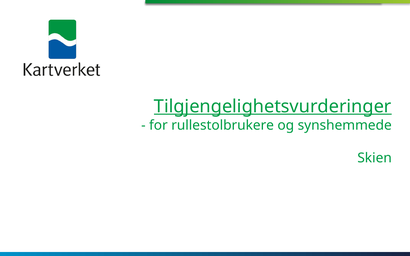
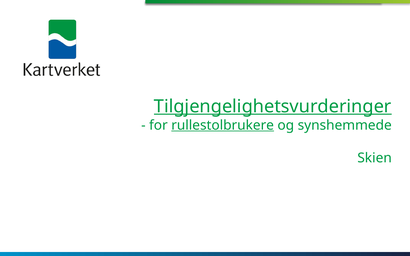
rullestolbrukere underline: none -> present (223, 125)
